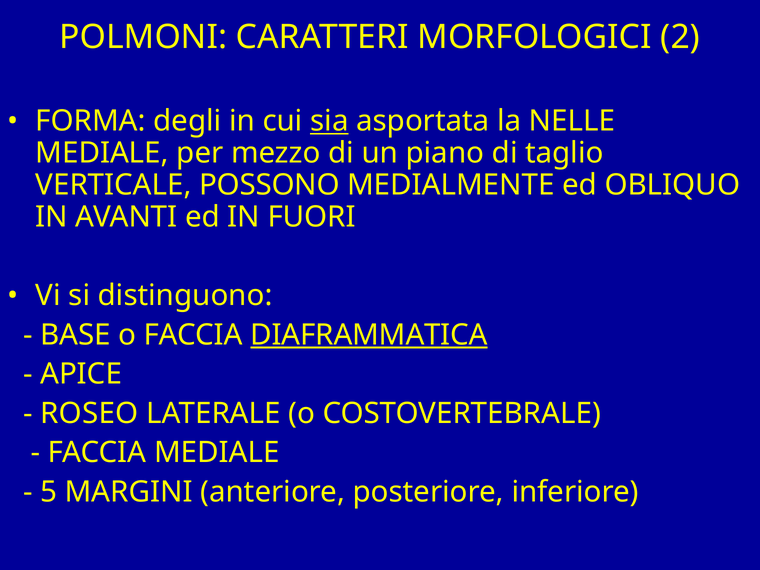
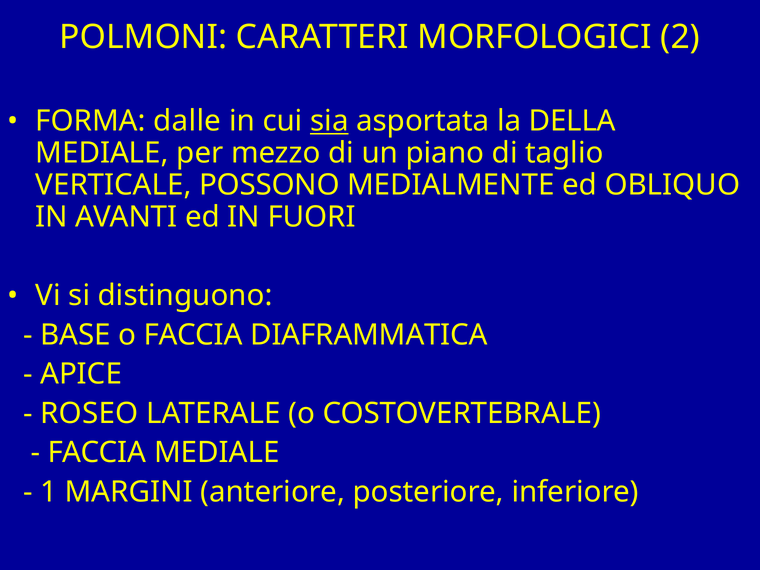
degli: degli -> dalle (187, 121)
NELLE: NELLE -> DELLA (572, 121)
DIAFRAMMATICA underline: present -> none (369, 335)
5: 5 -> 1 (49, 492)
